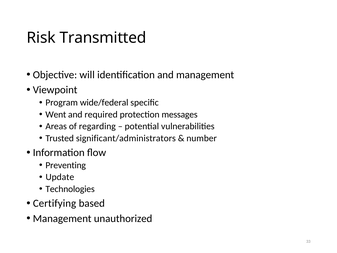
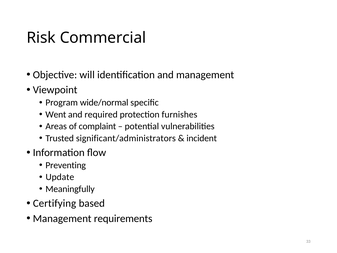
Transmitted: Transmitted -> Commercial (103, 38)
wide/federal: wide/federal -> wide/normal (104, 102)
messages: messages -> furnishes (179, 114)
regarding: regarding -> complaint (97, 126)
number: number -> incident (202, 138)
Technologies: Technologies -> Meaningfully (70, 189)
unauthorized: unauthorized -> requirements (123, 218)
